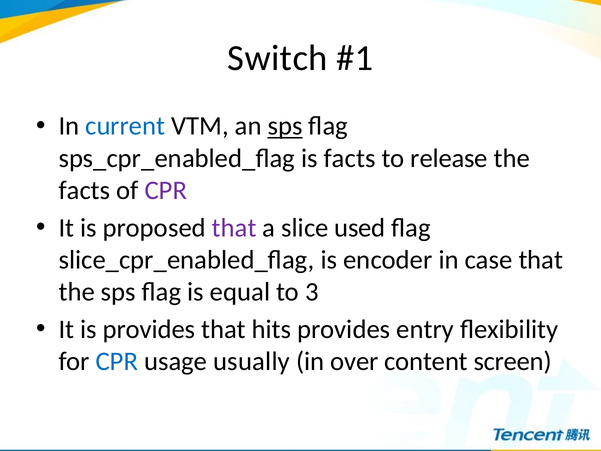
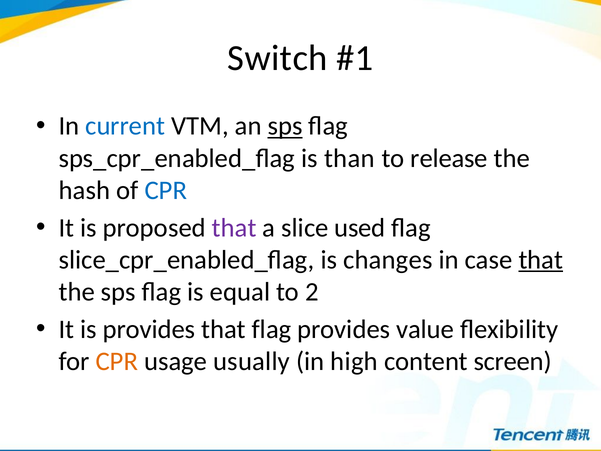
is facts: facts -> than (350, 158)
facts: facts -> hash (84, 190)
CPR colour: purple -> blue (166, 190)
encoder: encoder -> changes (388, 260)
that underline: none -> present (541, 260)
3: 3 -> 2 (312, 292)
that hits: hits -> flag (272, 329)
entry: entry -> value (425, 329)
CPR colour: blue -> orange (117, 361)
over: over -> high (354, 361)
